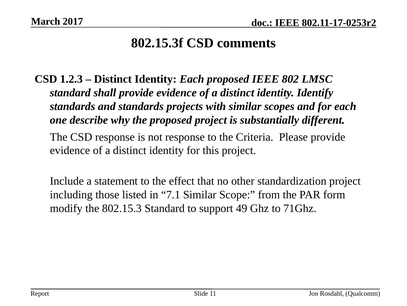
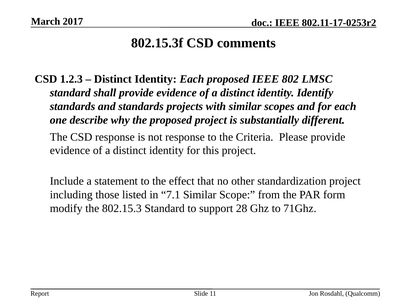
49: 49 -> 28 (242, 208)
